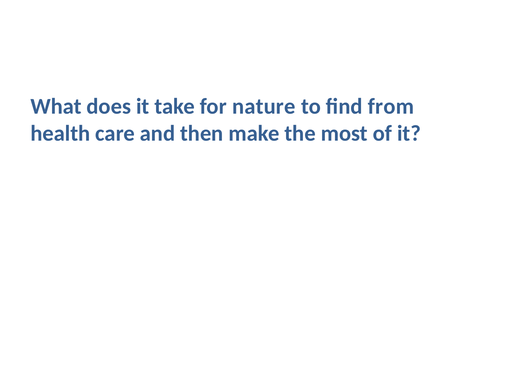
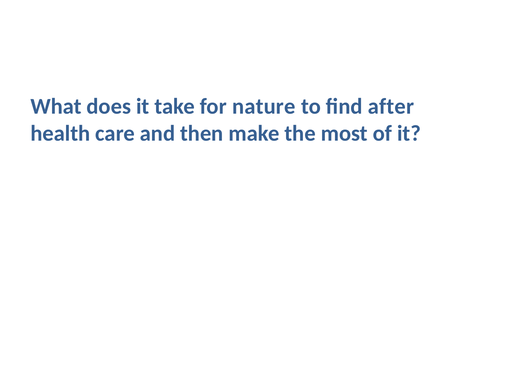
from: from -> after (391, 106)
